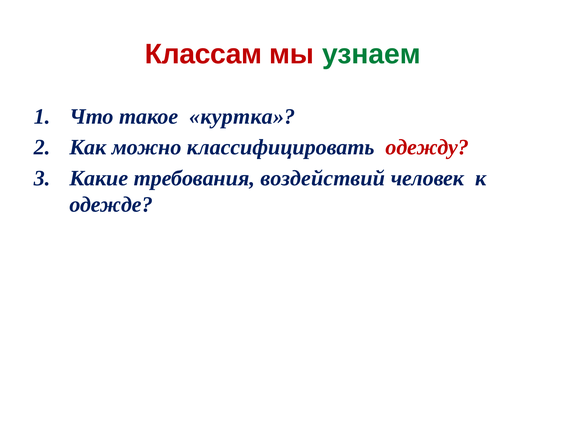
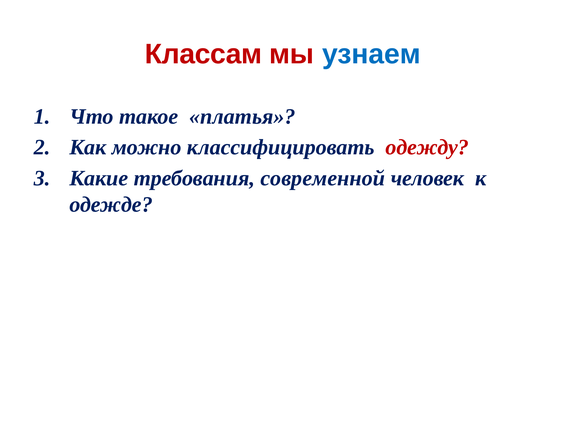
узнаем colour: green -> blue (371, 54)
куртка: куртка -> платья (242, 117)
воздействий: воздействий -> современной (323, 178)
